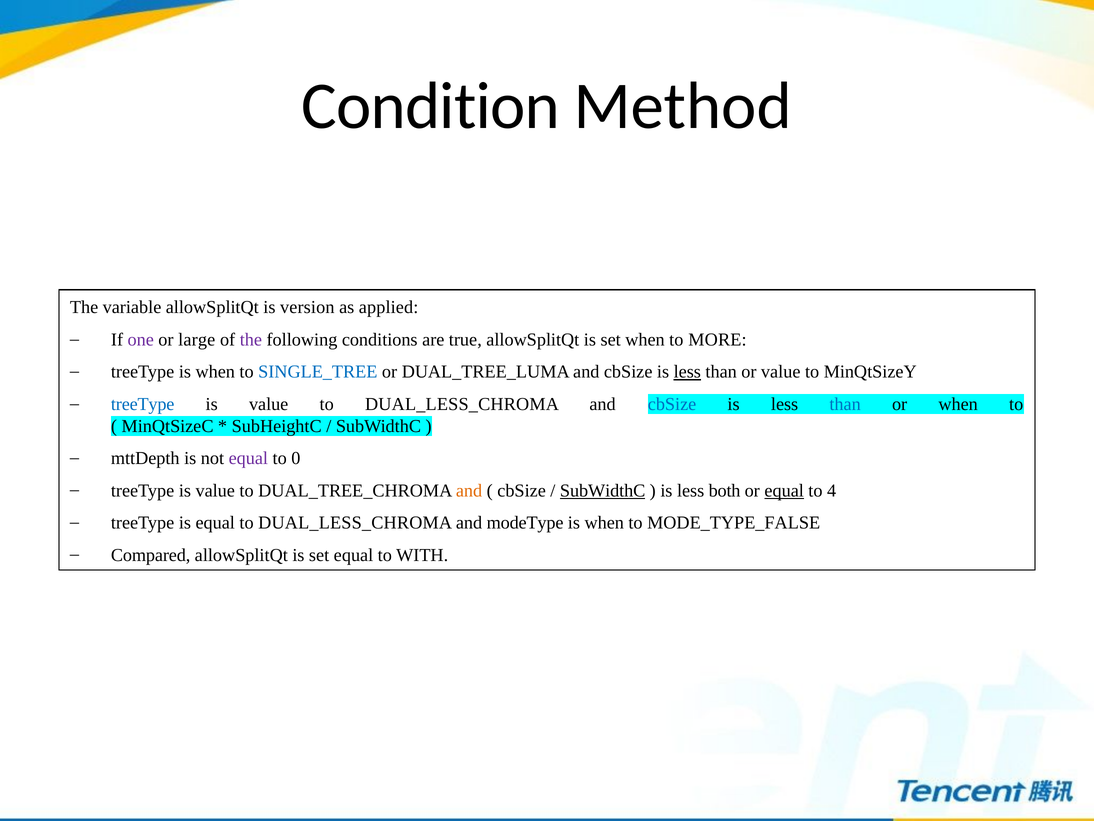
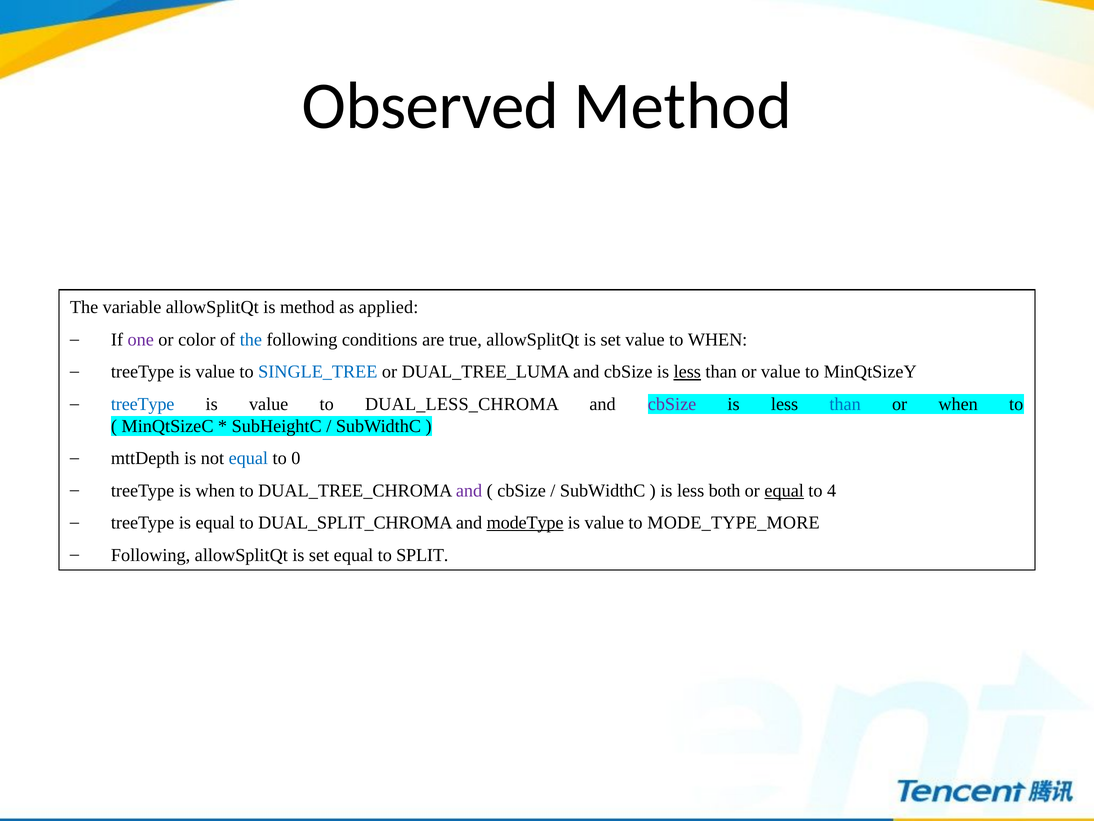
Condition: Condition -> Observed (430, 106)
is version: version -> method (307, 307)
large: large -> color (197, 340)
the colour: purple -> blue (251, 340)
set when: when -> value (645, 340)
to MORE: MORE -> WHEN (718, 340)
when: when -> value (215, 372)
cbSize colour: blue -> purple (672, 404)
equal colour: purple -> blue (248, 458)
value: value -> when (215, 490)
and colour: orange -> purple (469, 490)
SubWidthC underline: present -> none (603, 490)
equal to DUAL_LESS_CHROMA: DUAL_LESS_CHROMA -> DUAL_SPLIT_CHROMA (355, 522)
modeType underline: none -> present (525, 522)
when: when -> value (604, 522)
MODE_TYPE_FALSE: MODE_TYPE_FALSE -> MODE_TYPE_MORE (734, 522)
Compared: Compared -> Following (151, 555)
WITH: WITH -> SPLIT (422, 555)
